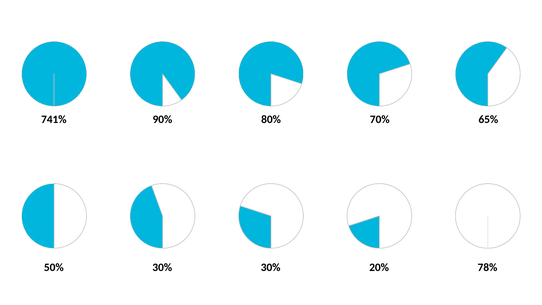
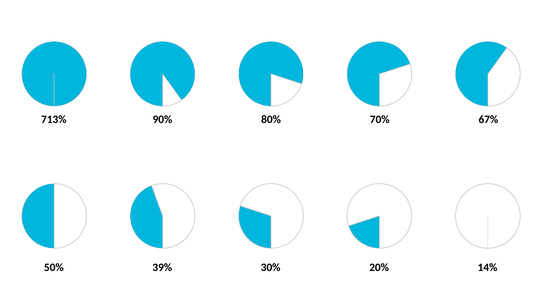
741%: 741% -> 713% (54, 120)
65%: 65% -> 67% (488, 120)
50% 30%: 30% -> 39% (162, 267)
78%: 78% -> 14% (488, 267)
